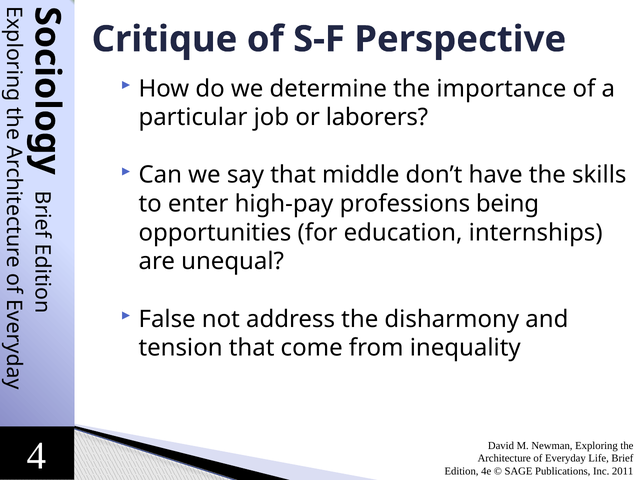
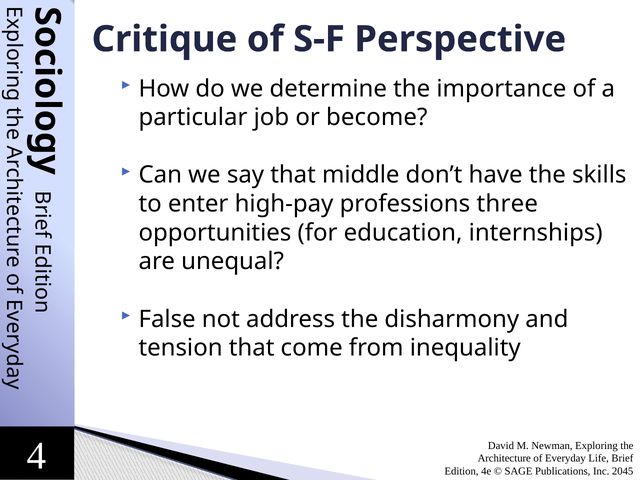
laborers: laborers -> become (377, 117)
being: being -> three (507, 204)
2011: 2011 -> 2045 (623, 471)
